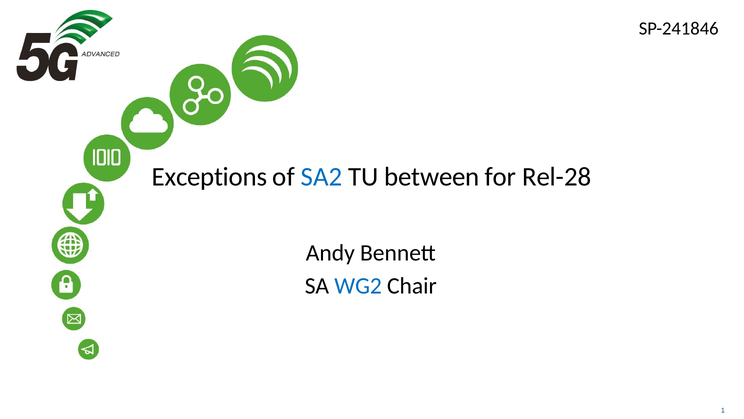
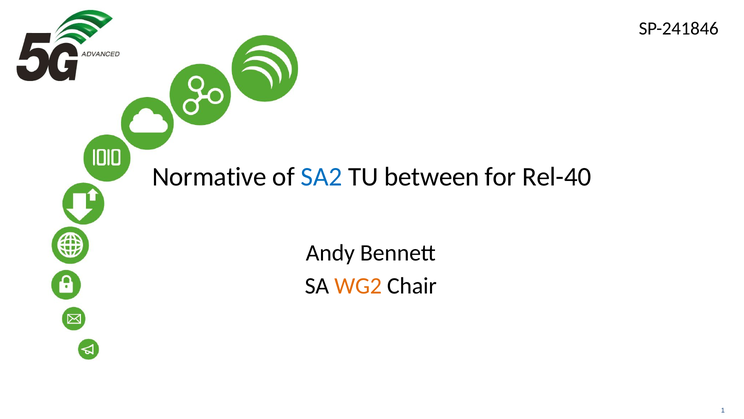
Exceptions: Exceptions -> Normative (209, 177)
Rel-28: Rel-28 -> Rel-40 (557, 177)
WG2 colour: blue -> orange (358, 286)
